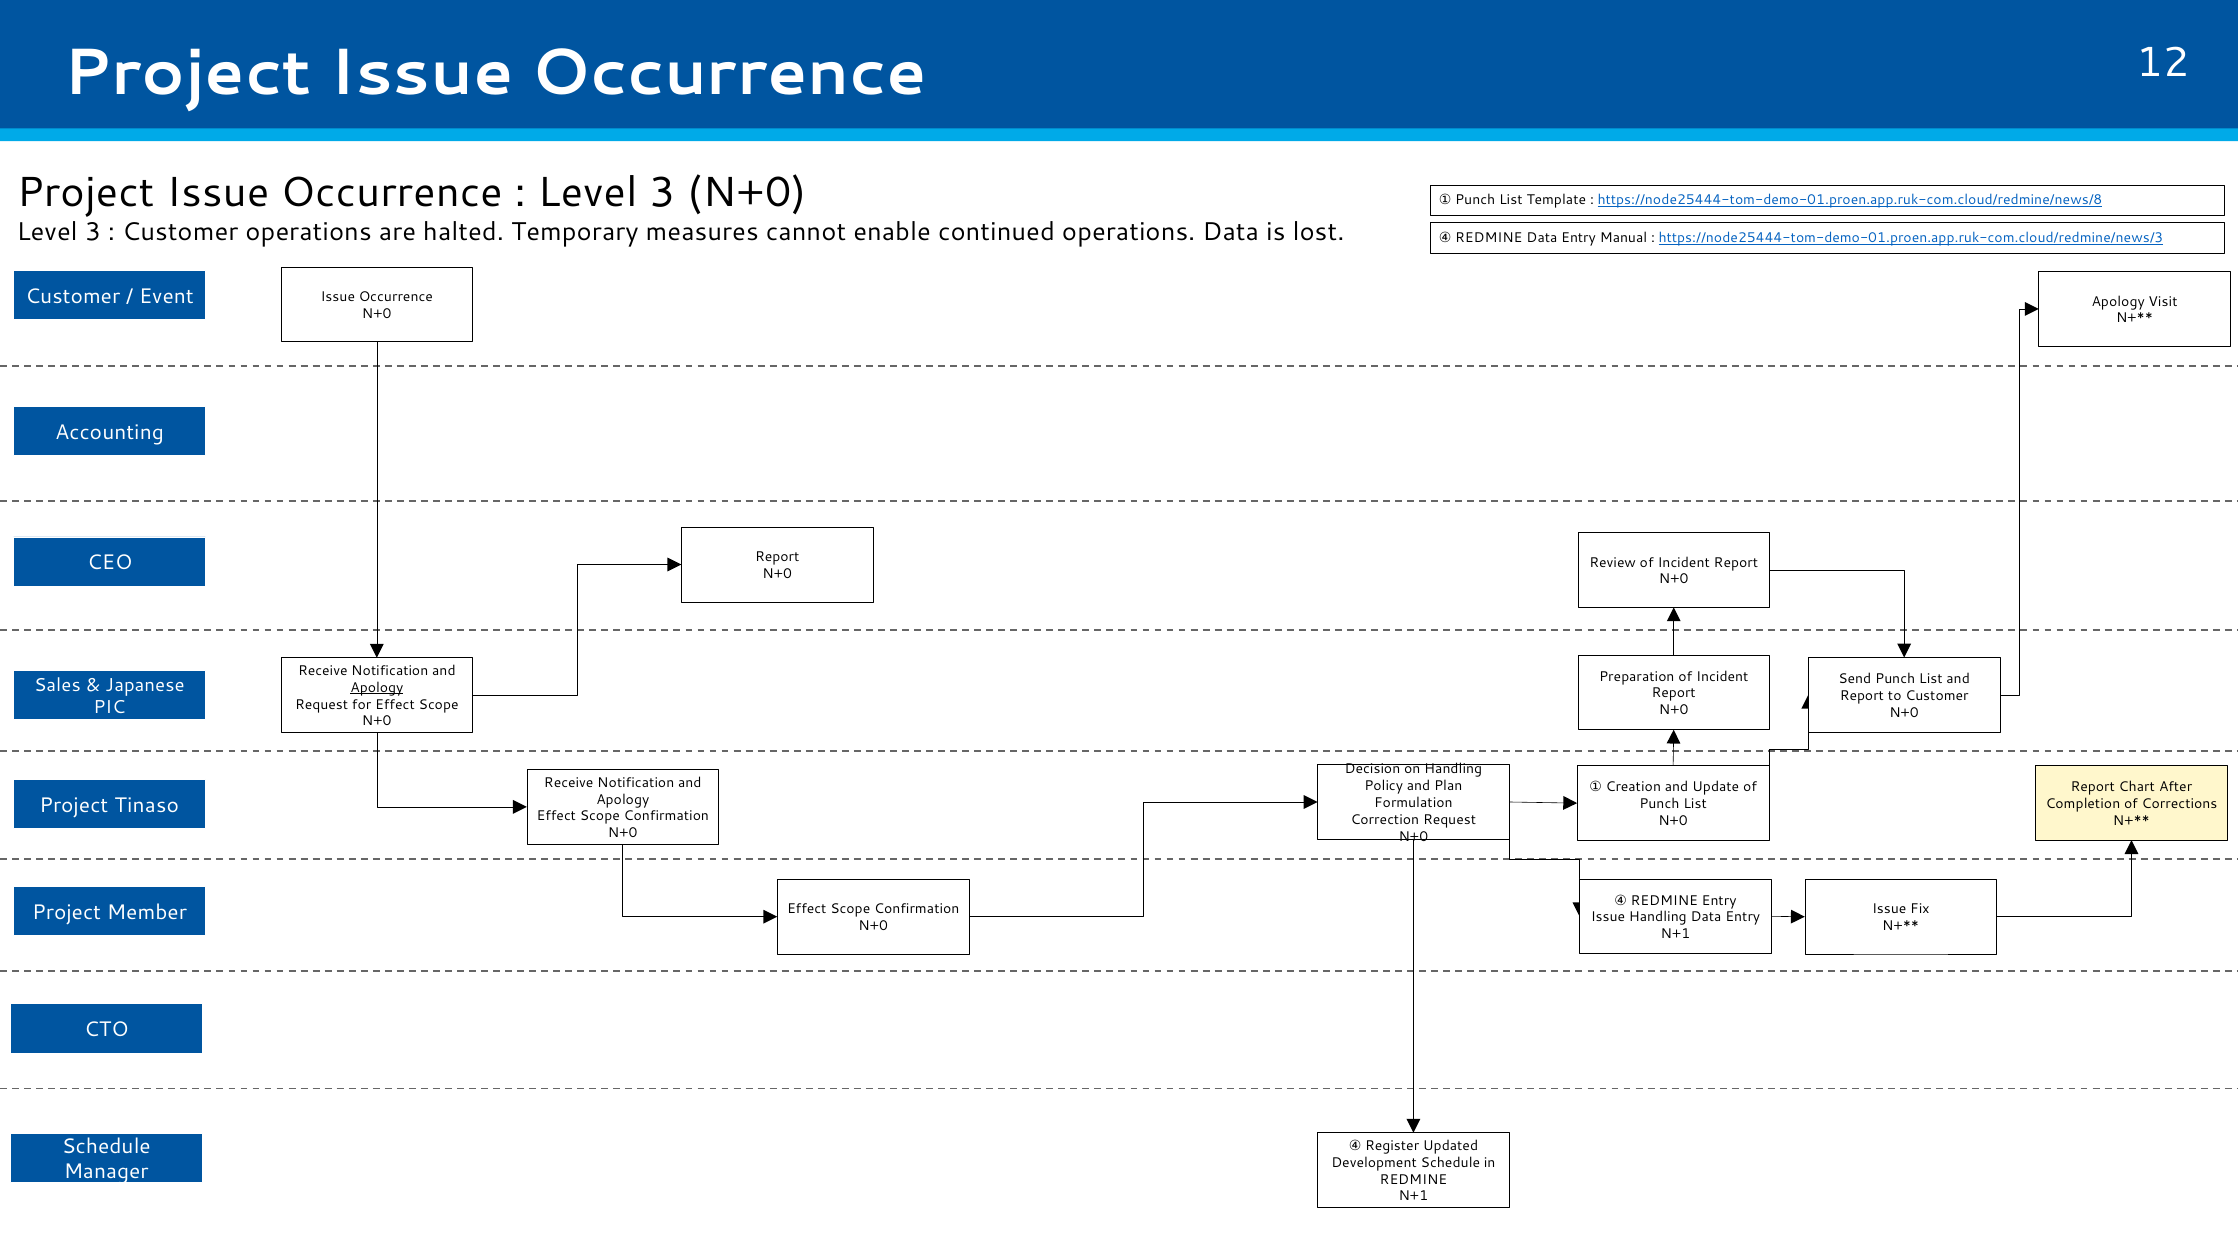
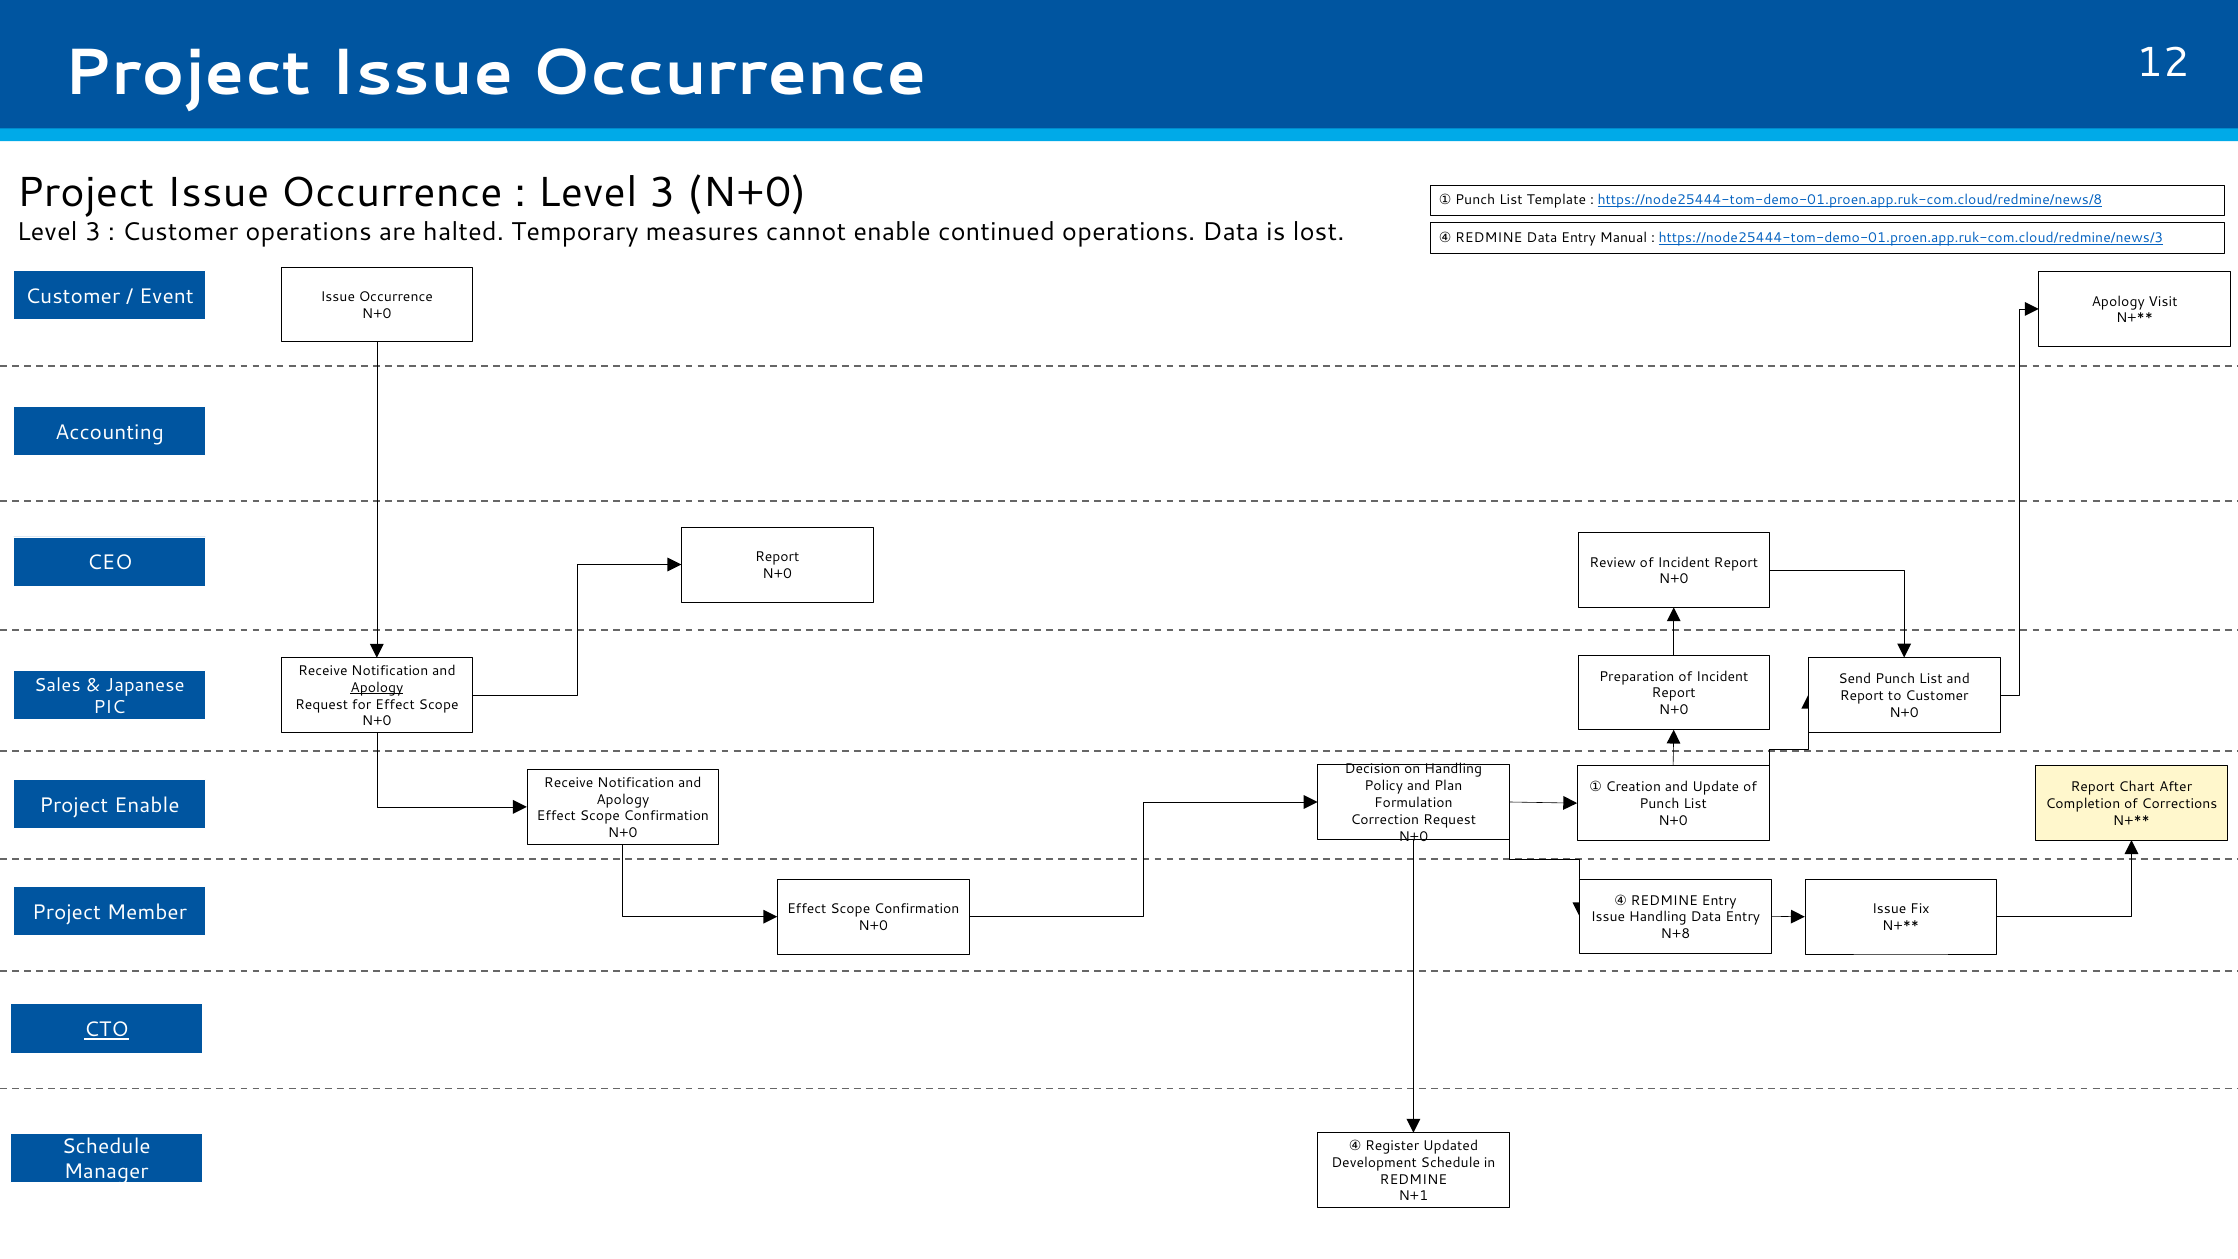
Project Tinaso: Tinaso -> Enable (147, 805)
N+1: N+1 -> N+8 (1675, 934)
CTO underline: none -> present (106, 1030)
